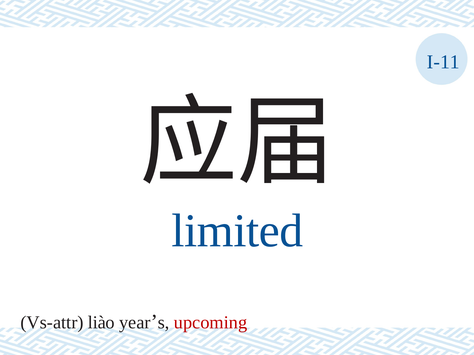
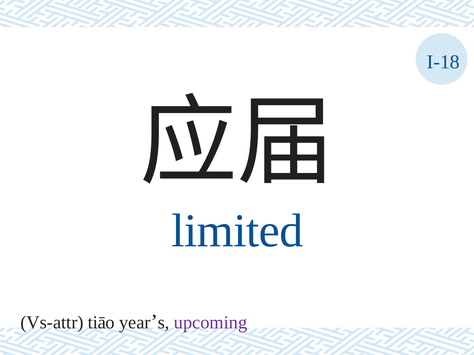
I-11: I-11 -> I-18 (443, 62)
liào: liào -> tiāo (101, 323)
upcoming colour: red -> purple (211, 323)
